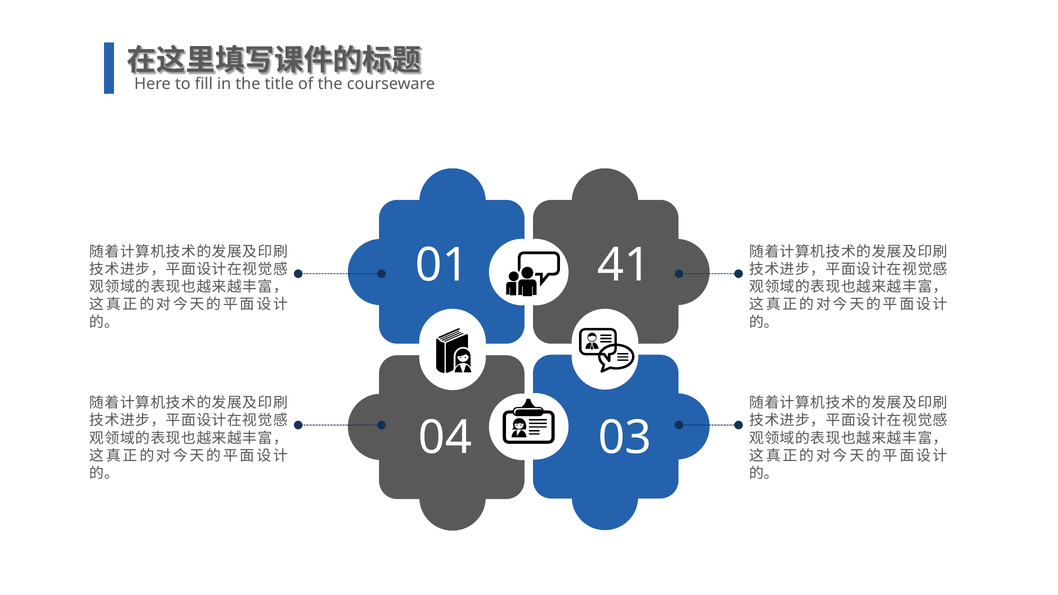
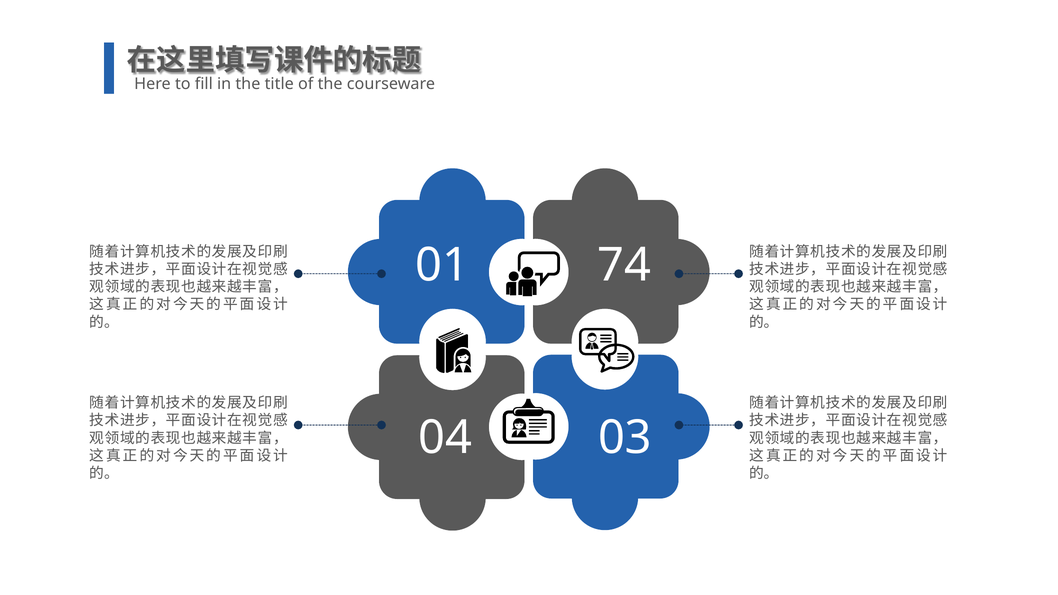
41: 41 -> 74 (624, 265)
